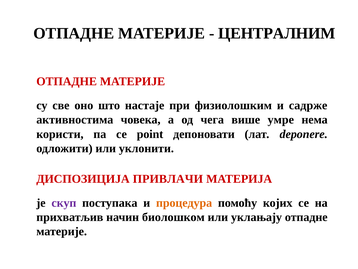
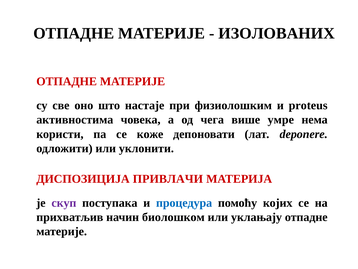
ЦЕНТРАЛНИМ: ЦЕНТРАЛНИМ -> ИЗОЛОВАНИХ (277, 33)
садрже: садрже -> proteus (308, 105)
point: point -> коже (150, 134)
процедура colour: orange -> blue (184, 202)
